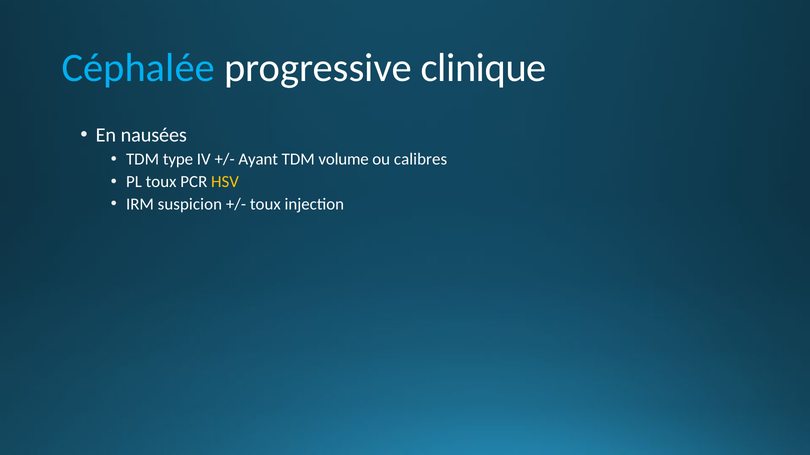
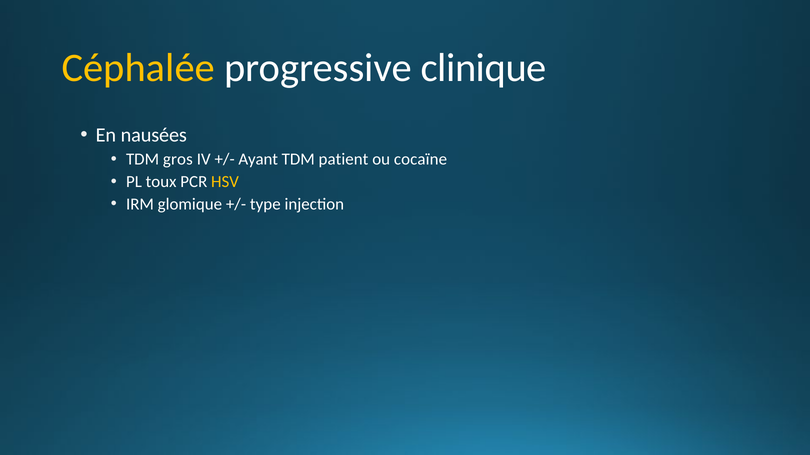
Céphalée colour: light blue -> yellow (138, 68)
type: type -> gros (178, 159)
volume: volume -> patient (343, 159)
calibres: calibres -> cocaïne (421, 159)
suspicion: suspicion -> glomique (190, 204)
toux: toux -> type (265, 204)
